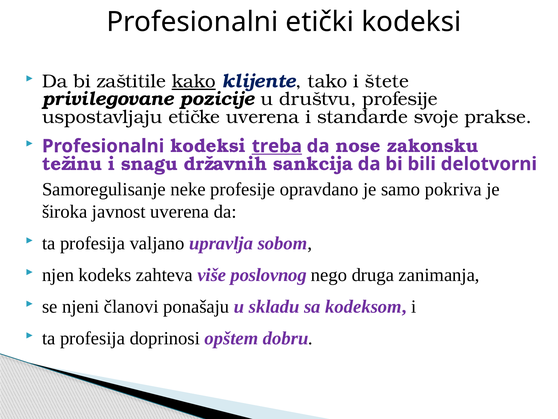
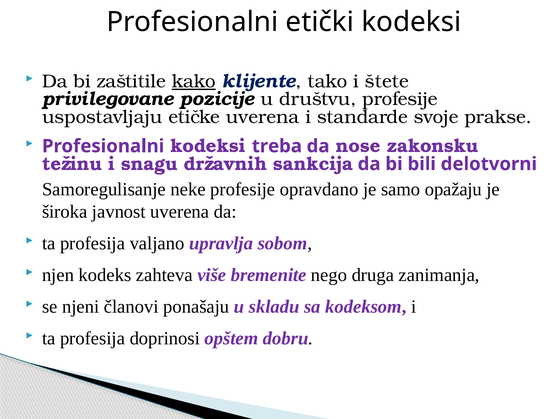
treba underline: present -> none (277, 146)
pokriva: pokriva -> opažaju (453, 189)
poslovnog: poslovnog -> bremenite (269, 275)
